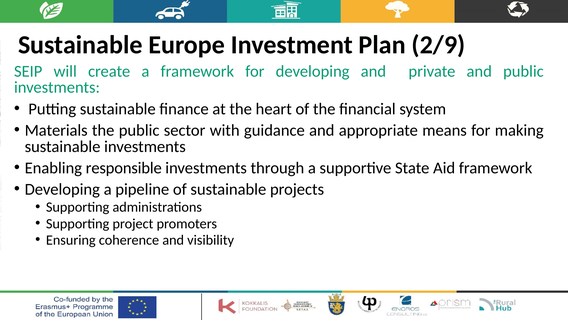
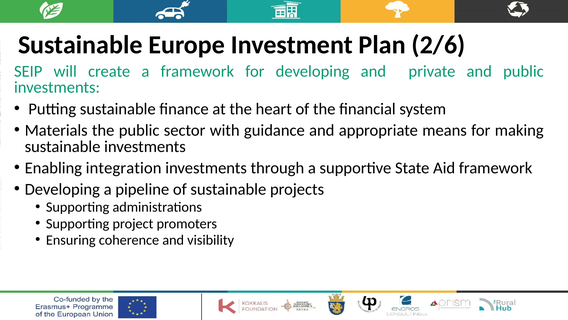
2/9: 2/9 -> 2/6 (438, 45)
responsible: responsible -> integration (124, 168)
